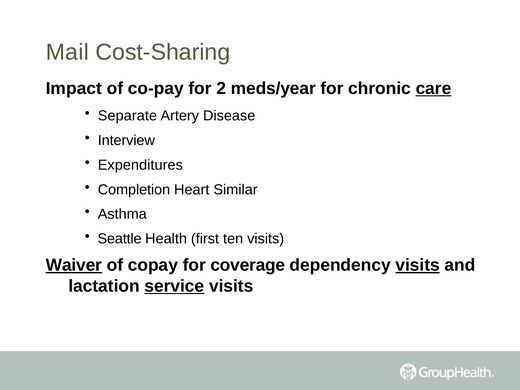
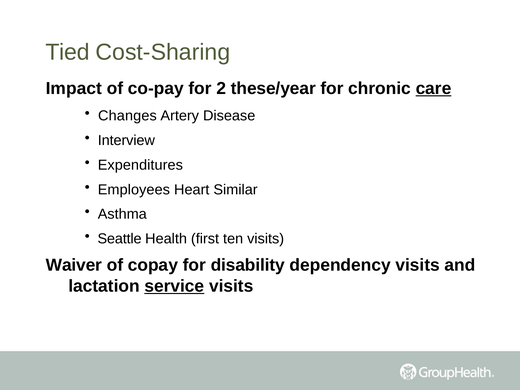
Mail: Mail -> Tied (68, 52)
meds/year: meds/year -> these/year (273, 88)
Separate: Separate -> Changes (127, 116)
Completion: Completion -> Employees (134, 190)
Waiver underline: present -> none (74, 265)
coverage: coverage -> disability (248, 265)
visits underline: present -> none (418, 265)
